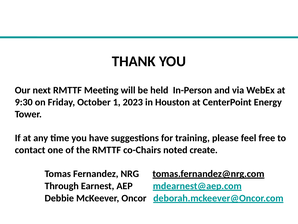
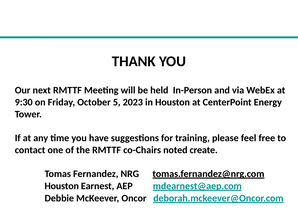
1: 1 -> 5 (117, 102)
Through: Through -> Houston (62, 186)
